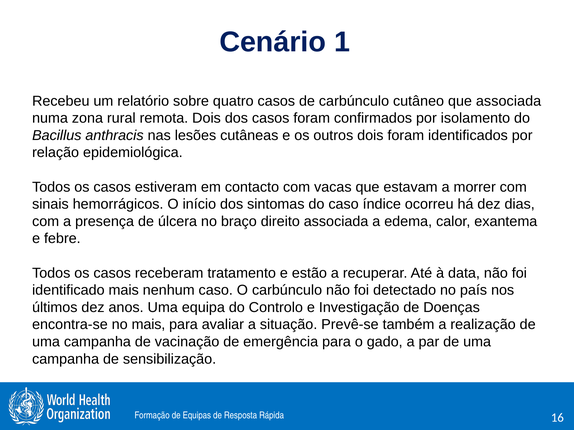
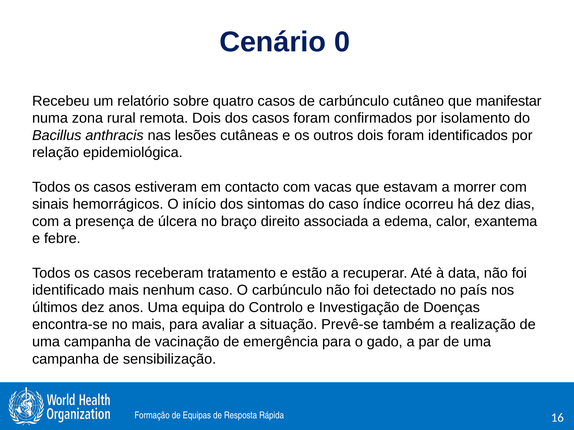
1: 1 -> 0 (342, 42)
que associada: associada -> manifestar (509, 101)
